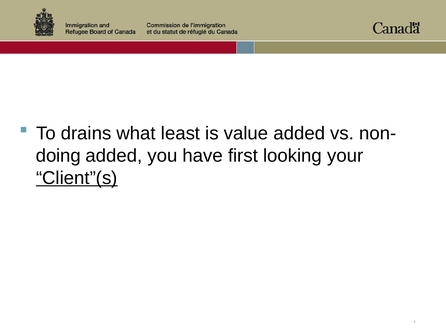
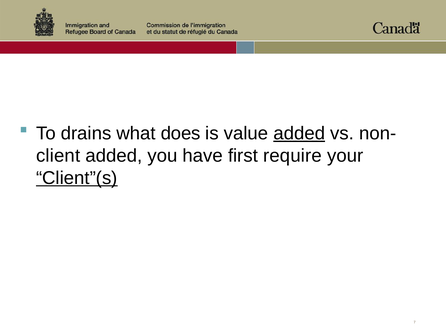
least: least -> does (181, 134)
added underline: none -> present (299, 134)
doing: doing -> client (58, 156)
looking: looking -> require (292, 156)
